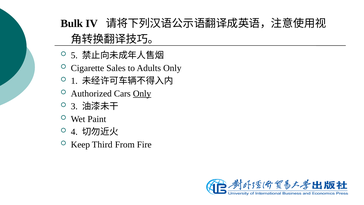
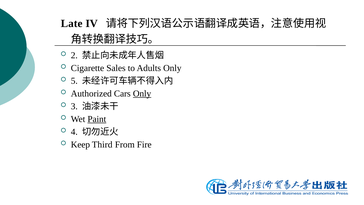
Bulk: Bulk -> Late (72, 23)
5: 5 -> 2 (74, 55)
1: 1 -> 5 (74, 81)
Paint underline: none -> present (97, 119)
